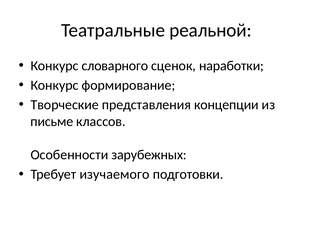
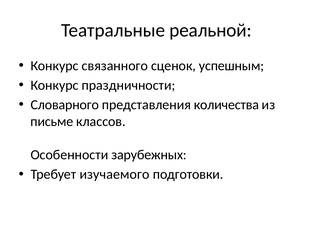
словарного: словарного -> связанного (115, 66)
наработки: наработки -> успешным (232, 66)
формирование: формирование -> праздничности (129, 85)
Творческие: Творческие -> Словарного (65, 105)
концепции: концепции -> количества (226, 105)
